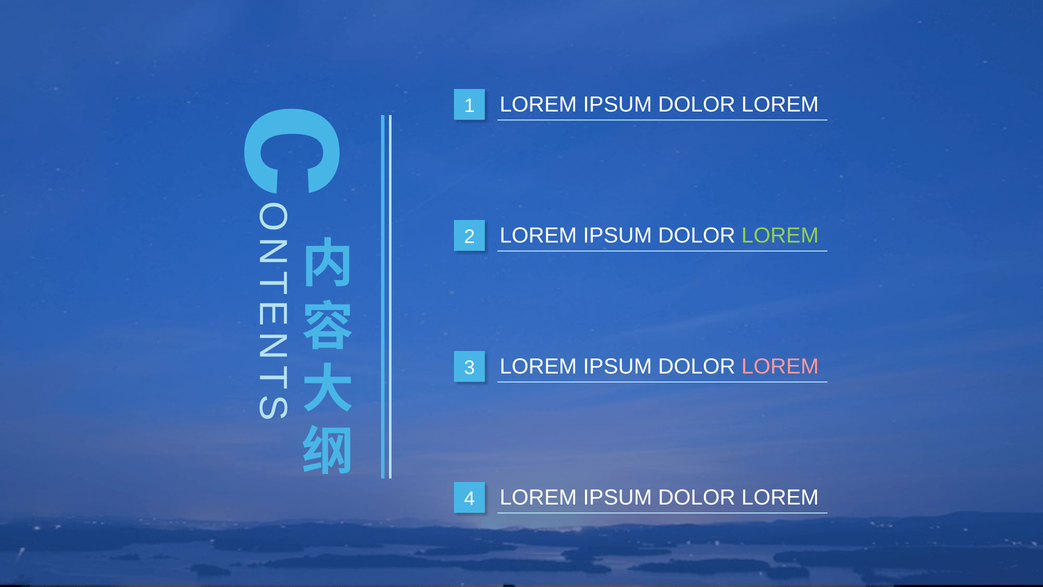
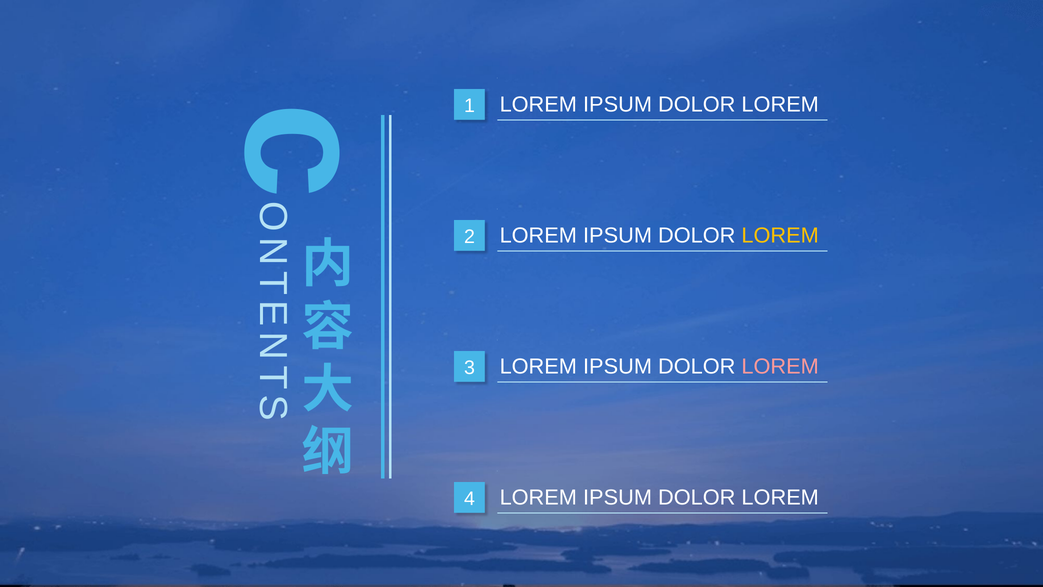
LOREM colour: light green -> yellow (780, 235)
